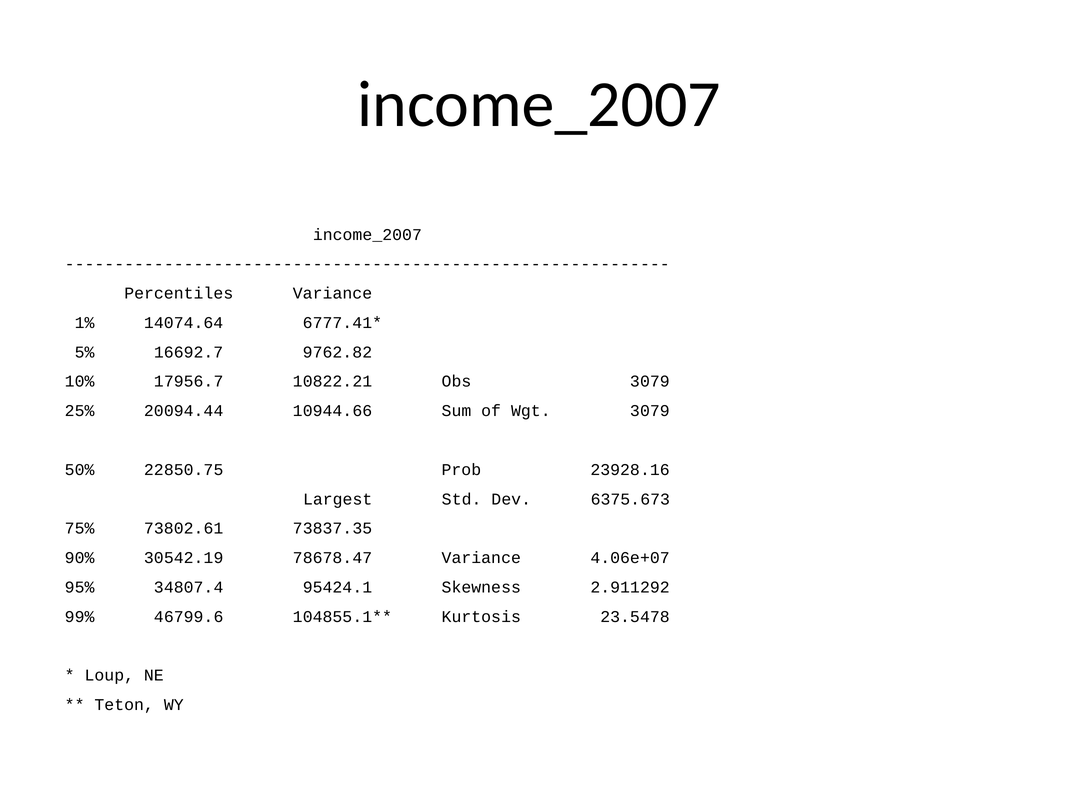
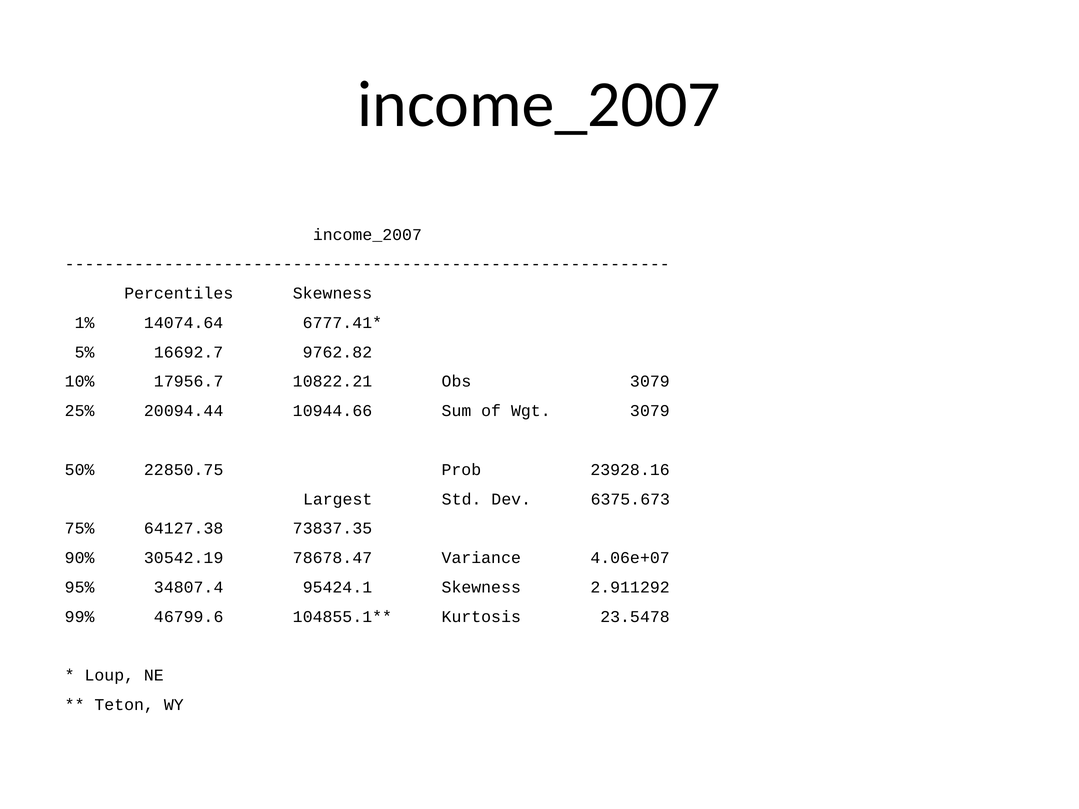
Percentiles Variance: Variance -> Skewness (332, 293)
73802.61: 73802.61 -> 64127.38 (184, 529)
